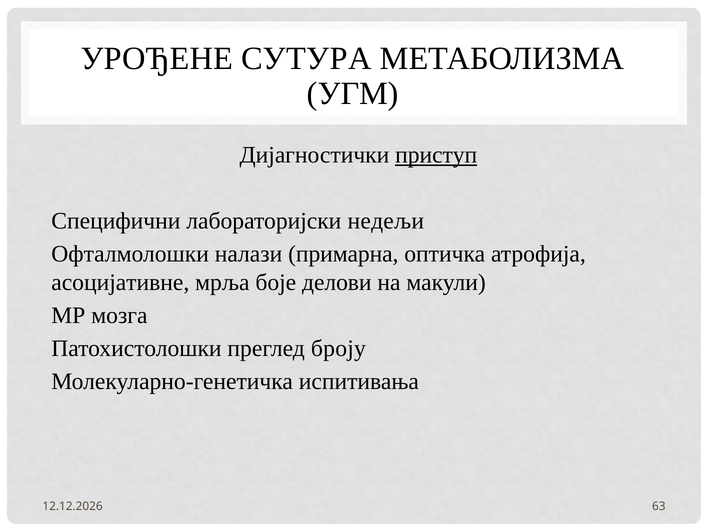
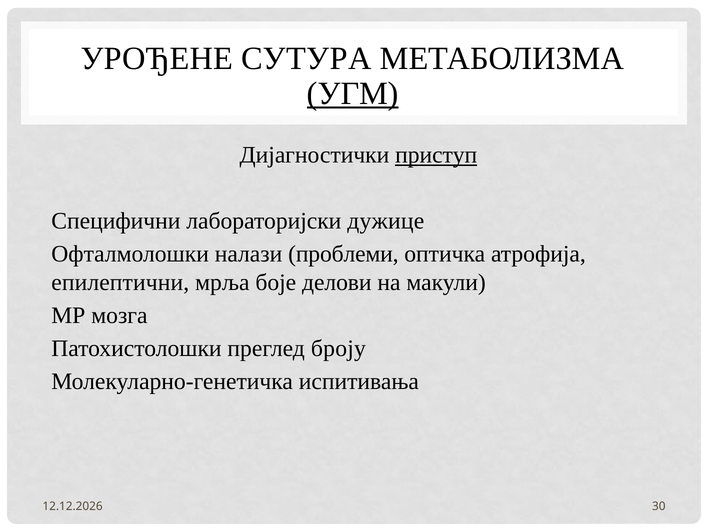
УГМ underline: none -> present (353, 94)
недељи: недељи -> дужице (386, 221)
примарна: примарна -> проблеми (343, 254)
асоцијативне: асоцијативне -> епилептични (120, 282)
63: 63 -> 30 (659, 506)
